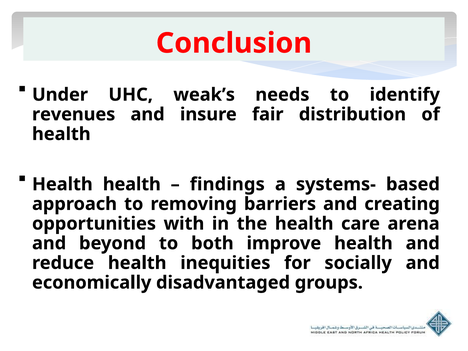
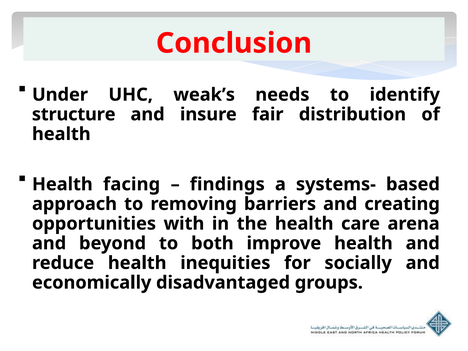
revenues: revenues -> structure (74, 114)
Health health: health -> facing (132, 184)
